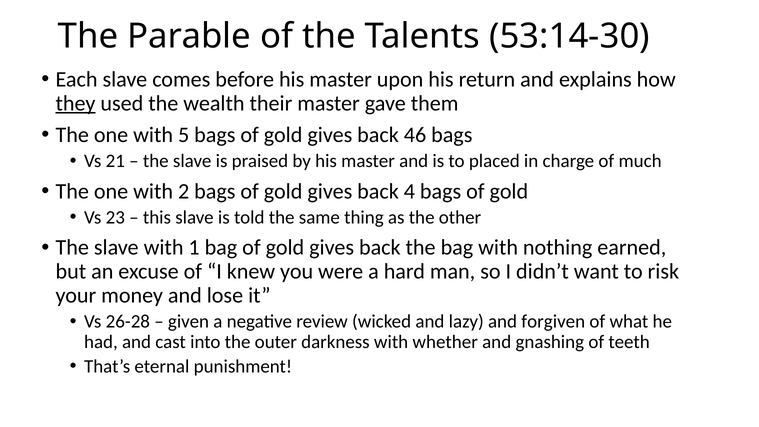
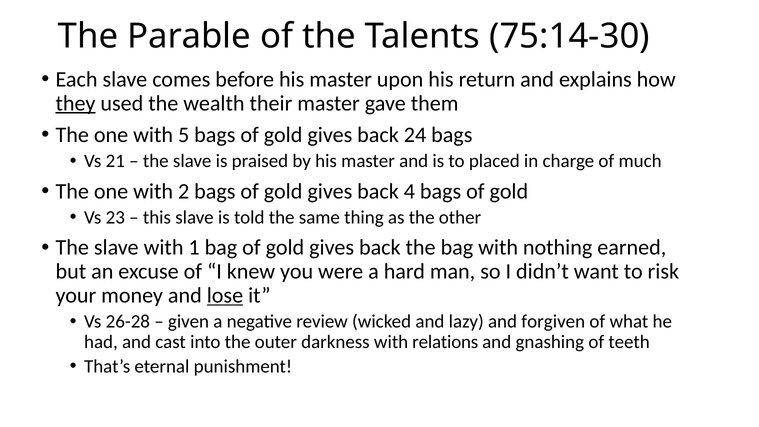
53:14-30: 53:14-30 -> 75:14-30 (569, 37)
46: 46 -> 24 (415, 135)
lose underline: none -> present (225, 295)
whether: whether -> relations (445, 342)
